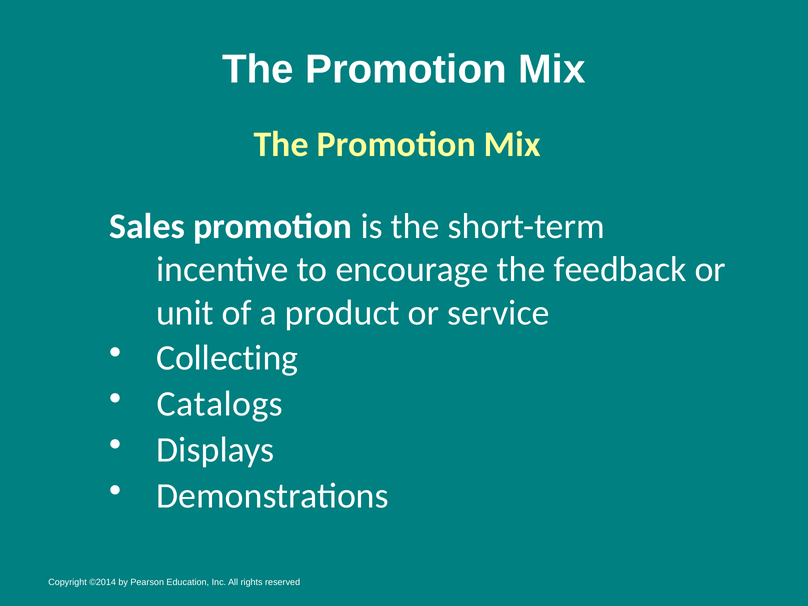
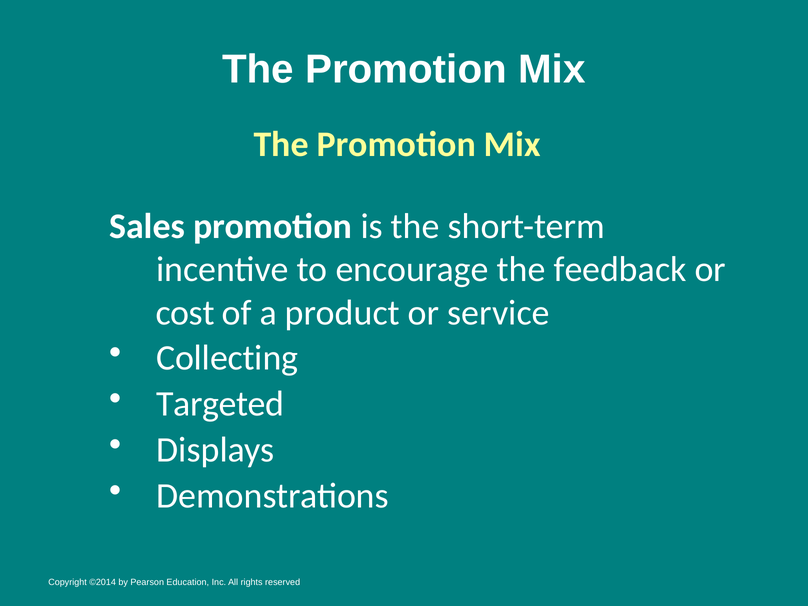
unit: unit -> cost (185, 313)
Catalogs: Catalogs -> Targeted (220, 404)
